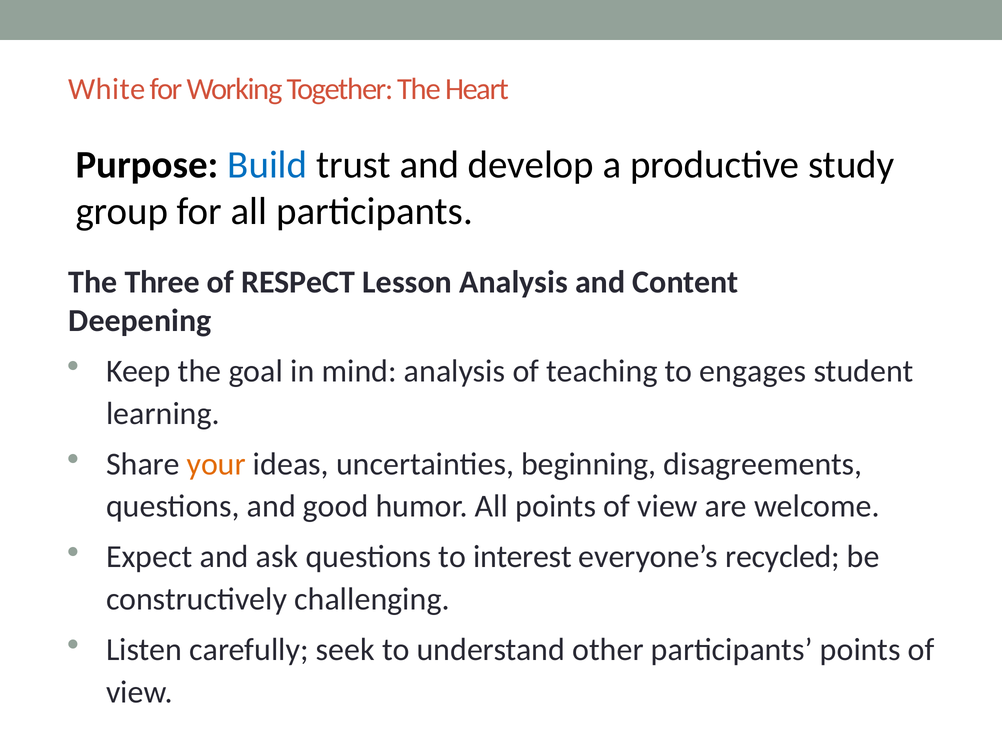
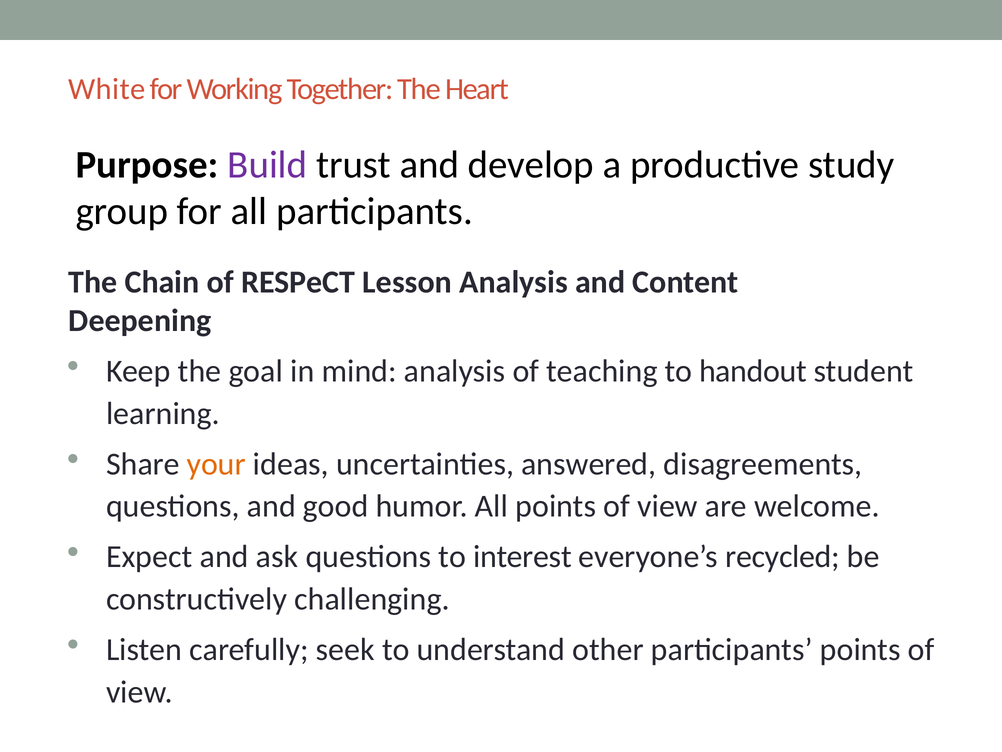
Build colour: blue -> purple (267, 165)
Three: Three -> Chain (162, 282)
engages: engages -> handout (753, 371)
beginning: beginning -> answered (589, 464)
